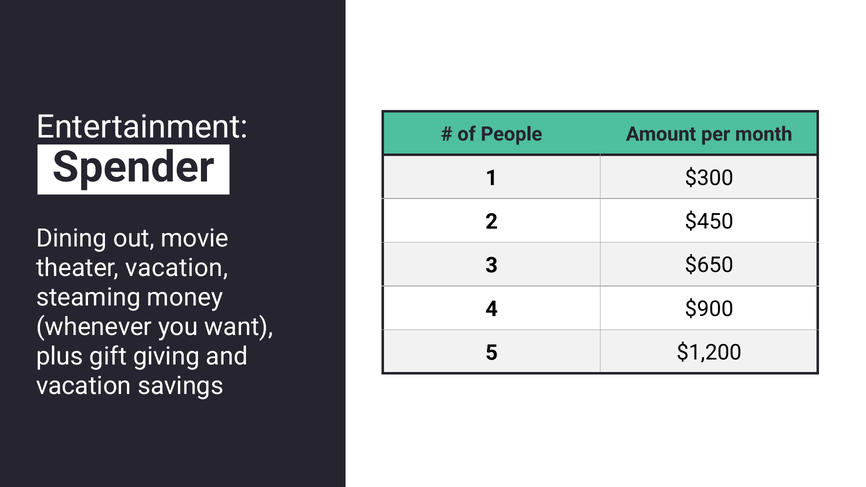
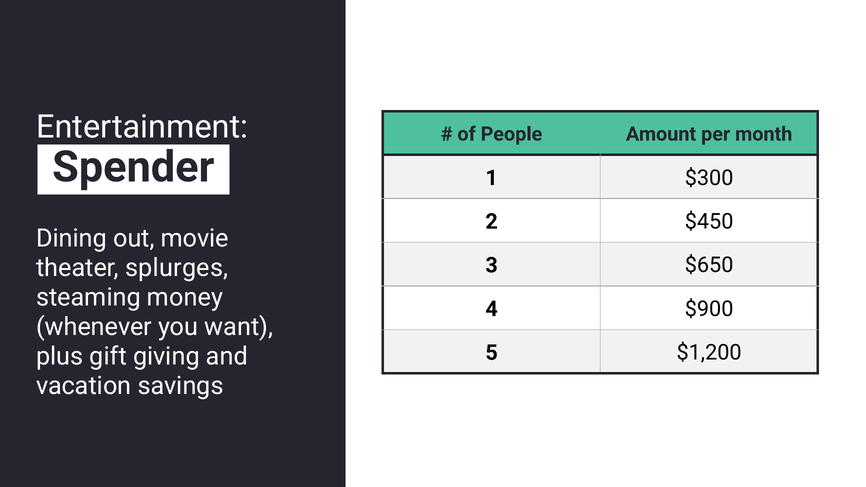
theater vacation: vacation -> splurges (177, 268)
